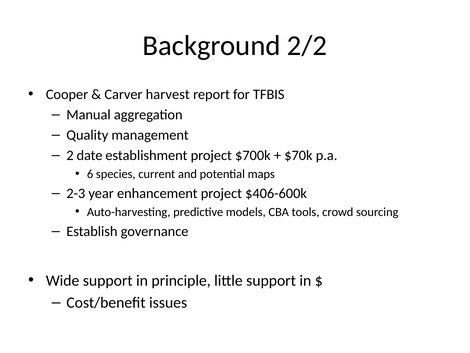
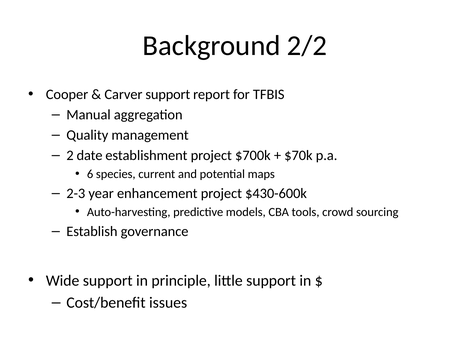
Carver harvest: harvest -> support (168, 94)
$406-600k: $406-600k -> $430-600k (276, 193)
